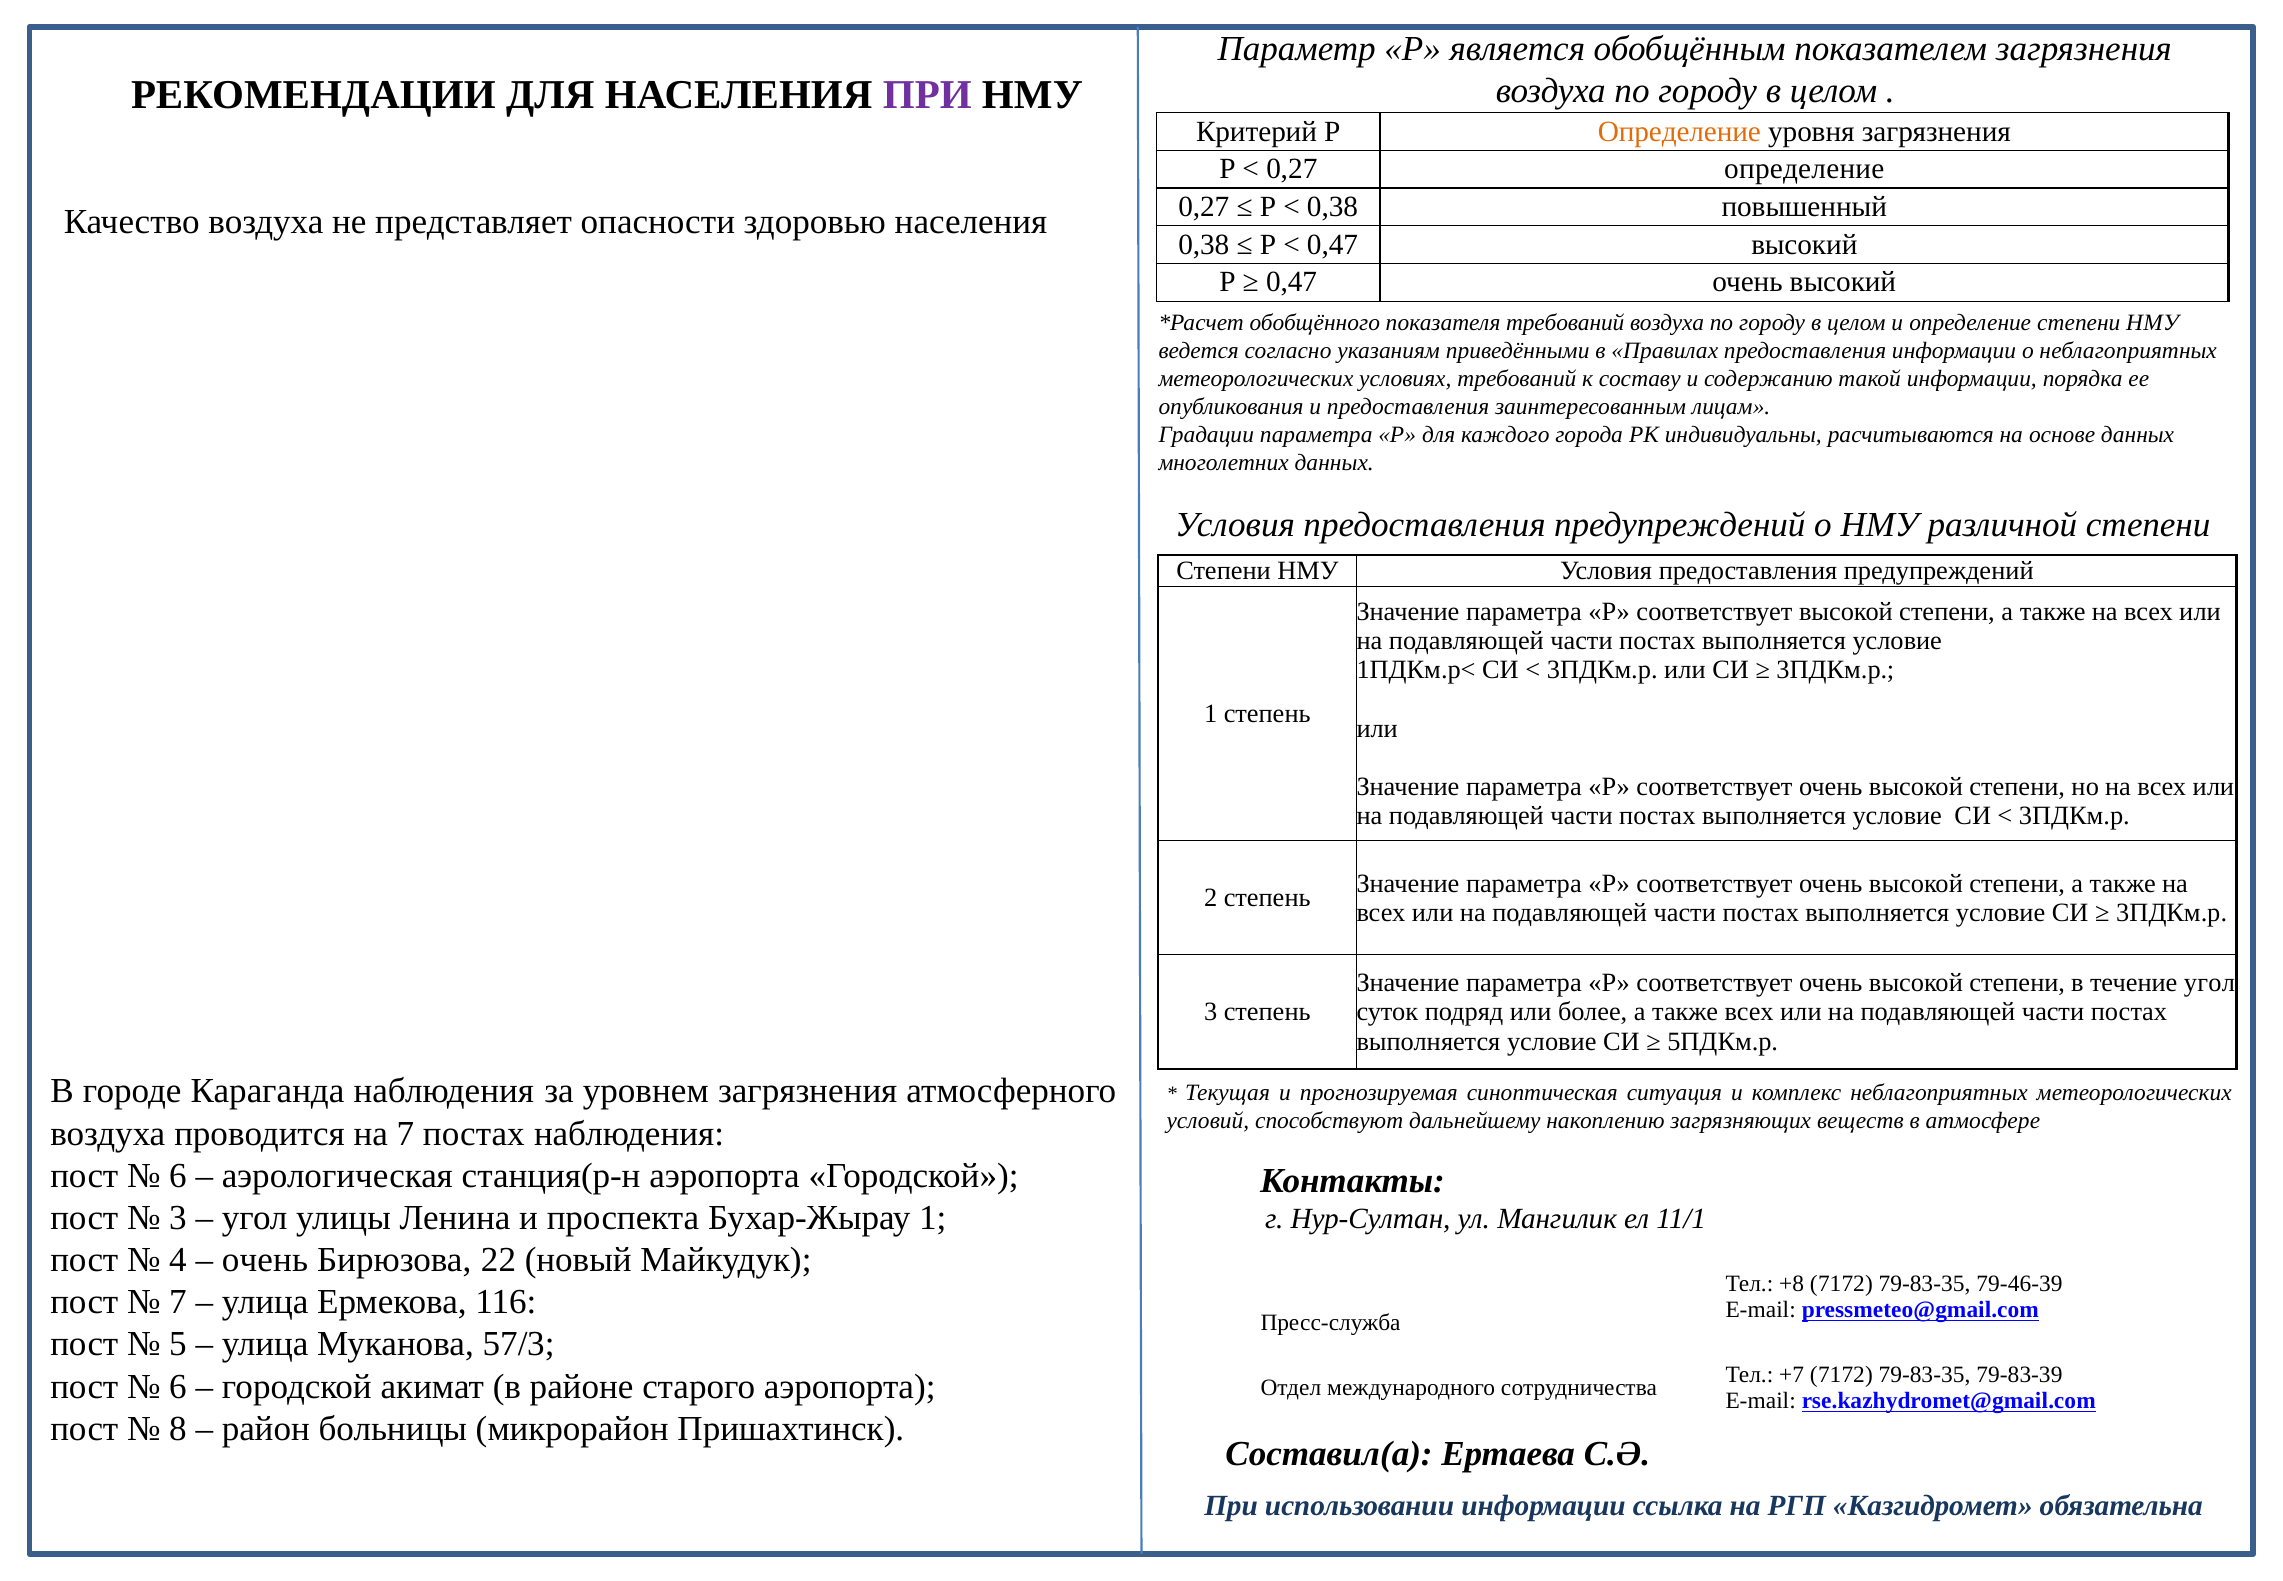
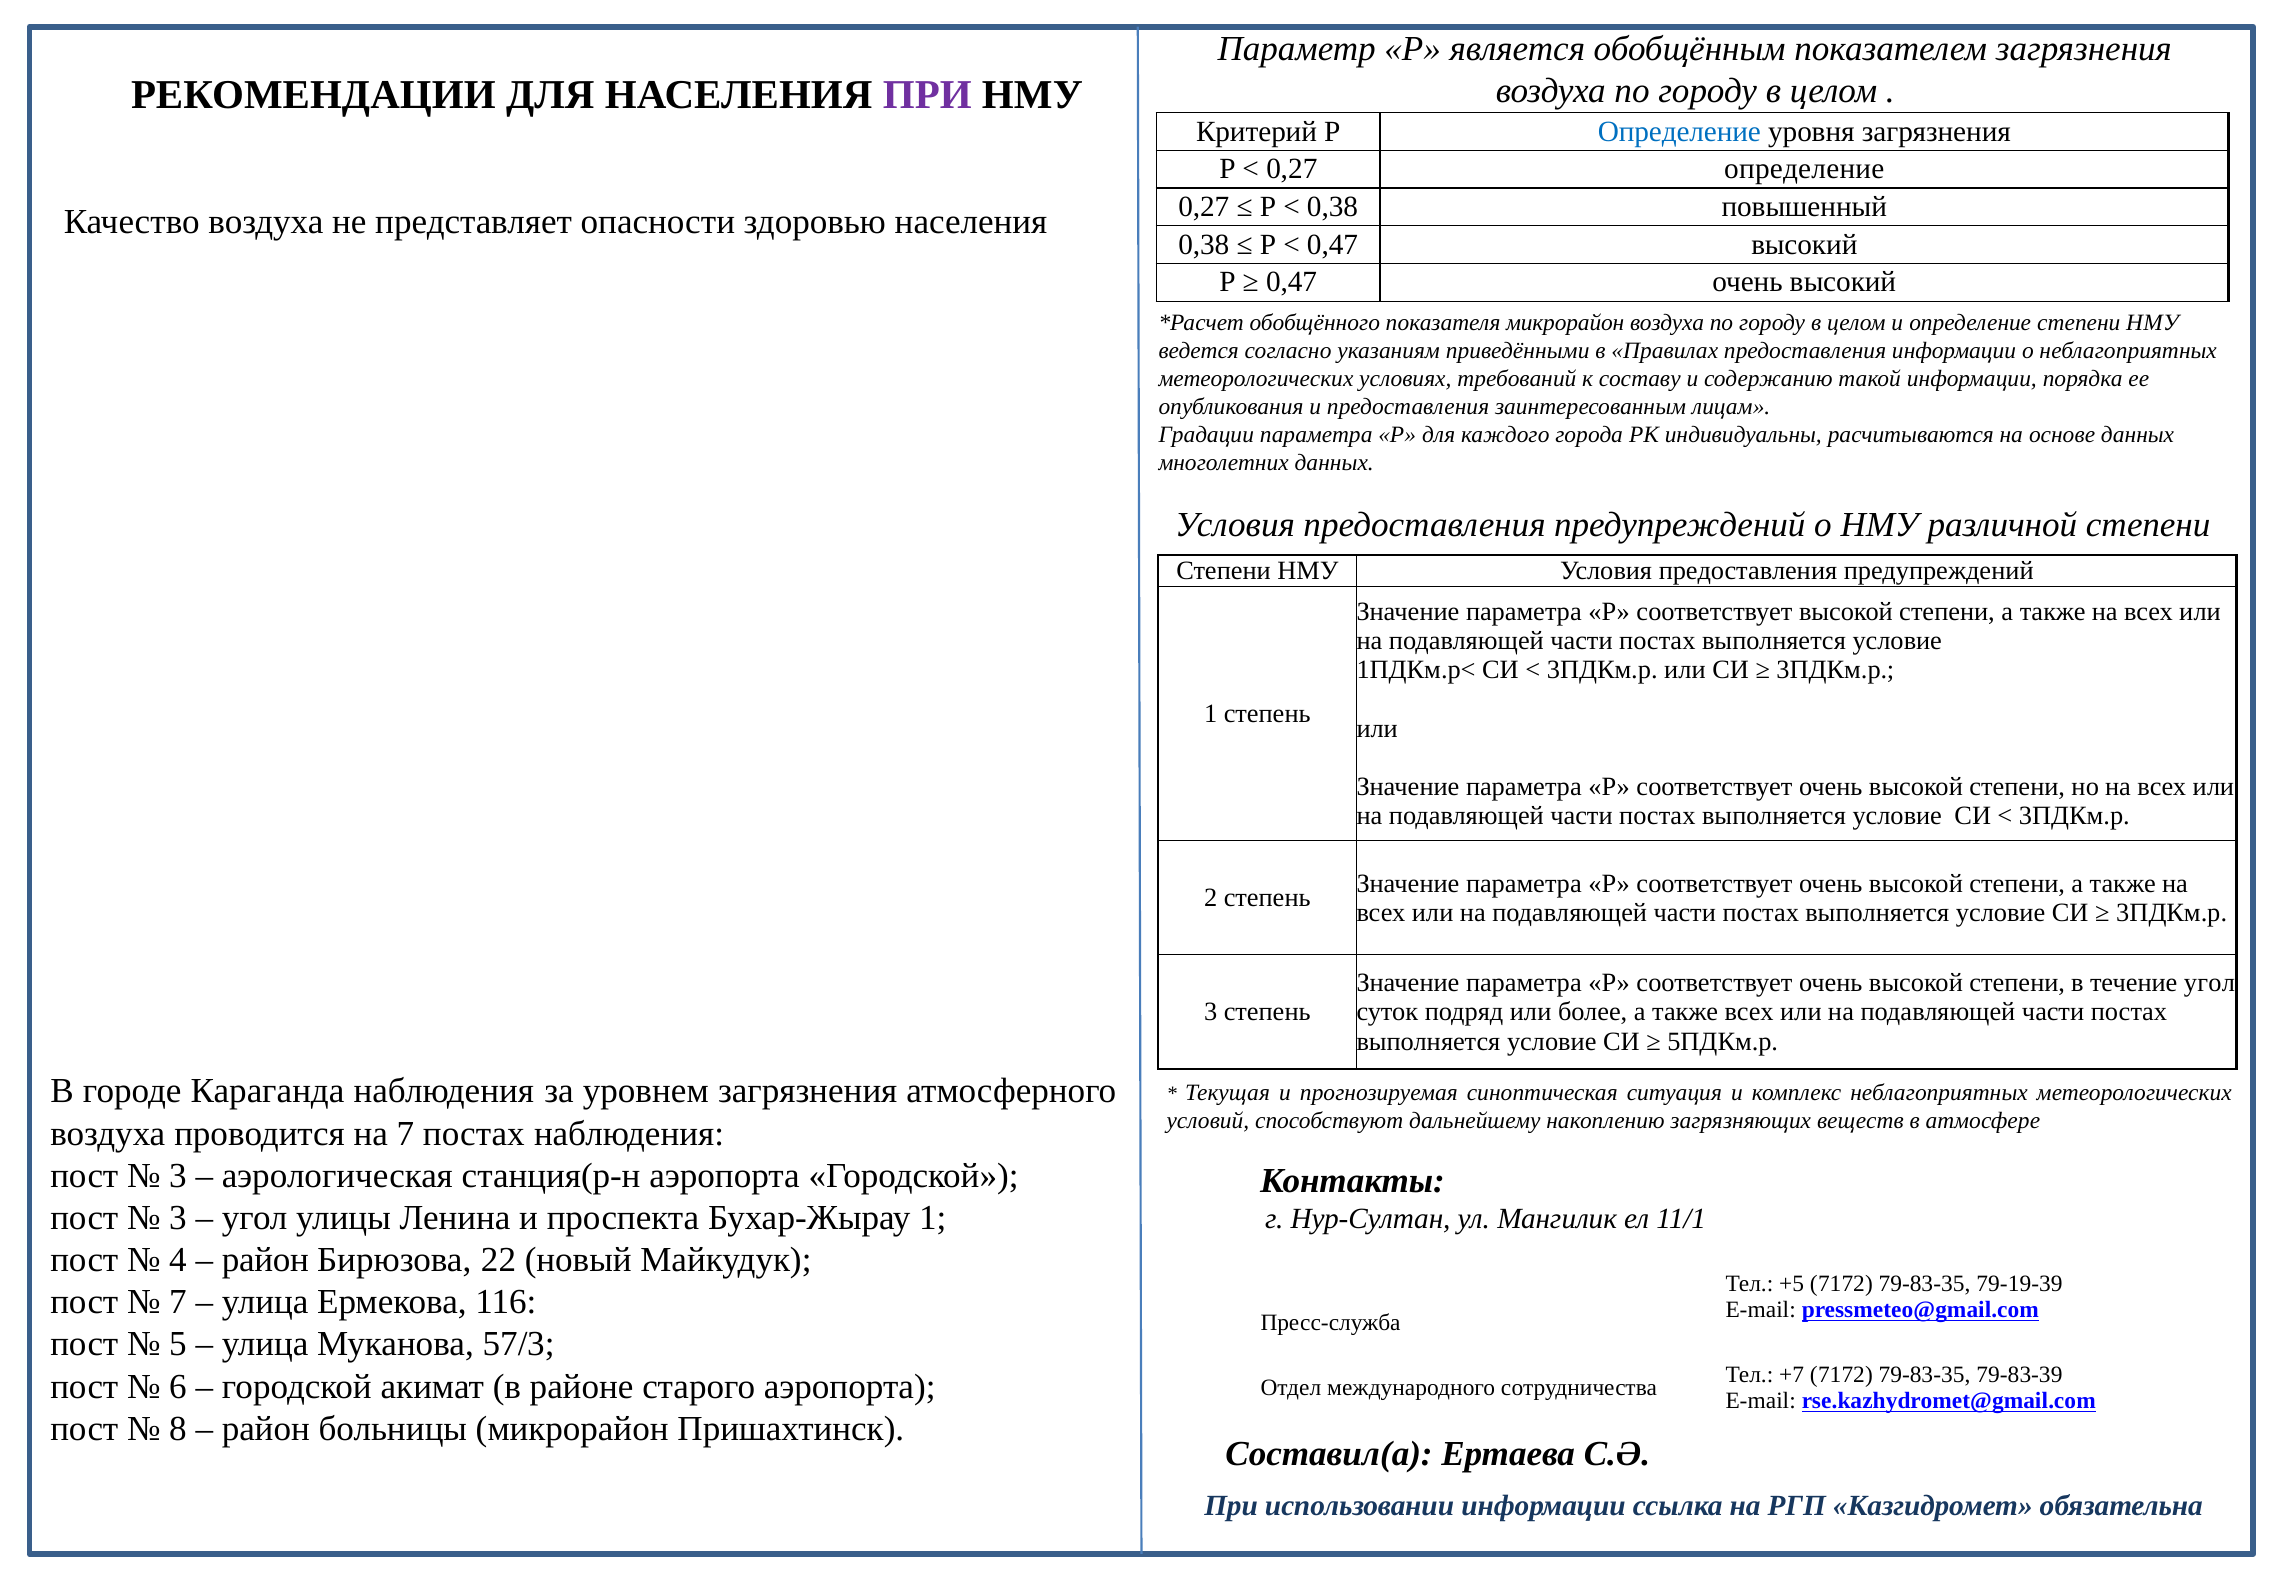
Определение colour: orange -> blue (1679, 131)
показателя требований: требований -> микрорайон (1565, 323)
6: 6 -> 3 (178, 1175)
очень: очень -> район (265, 1260)
+8: +8 -> +5 (1792, 1283)
79-46-39: 79-46-39 -> 79-19-39 (2020, 1283)
